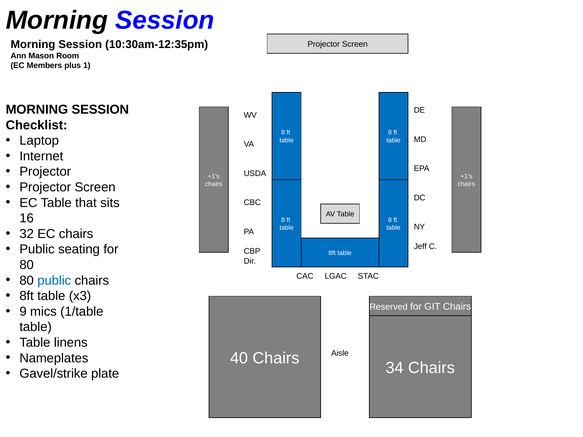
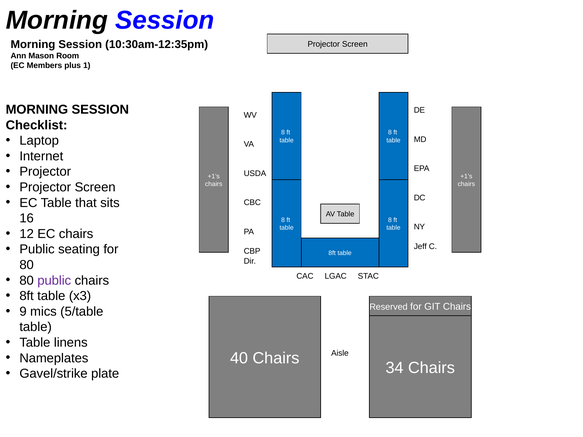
32: 32 -> 12 (27, 234)
public colour: blue -> purple (54, 281)
1/table: 1/table -> 5/table (82, 312)
